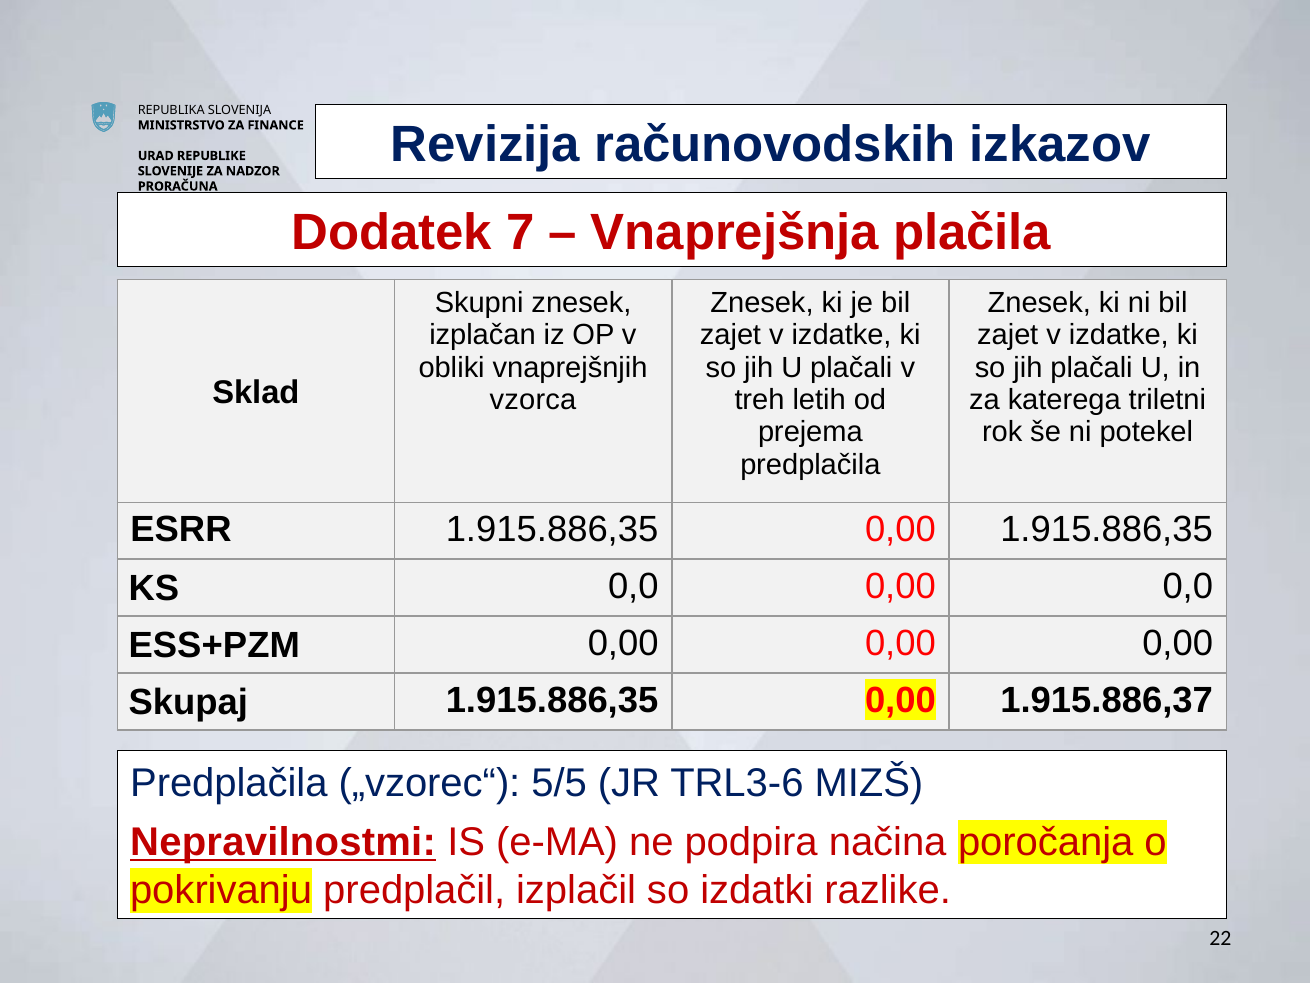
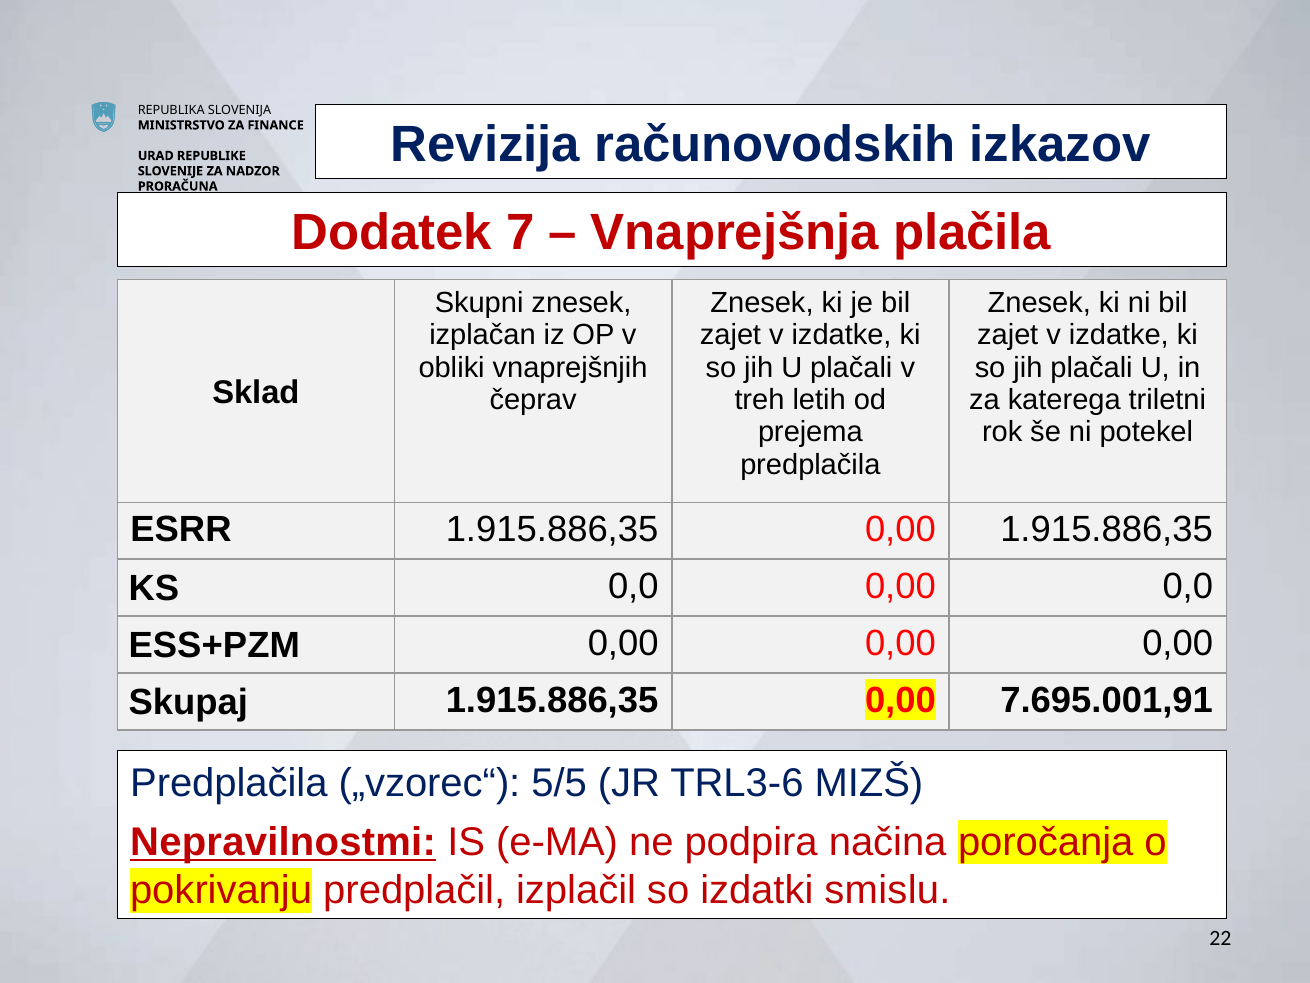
vzorca: vzorca -> čeprav (533, 400)
1.915.886,37: 1.915.886,37 -> 7.695.001,91 (1107, 700)
razlike: razlike -> smislu (887, 890)
